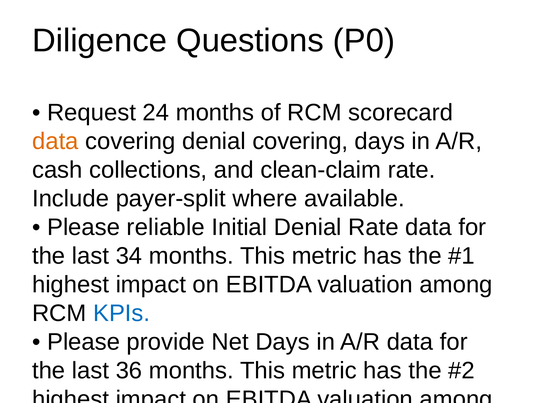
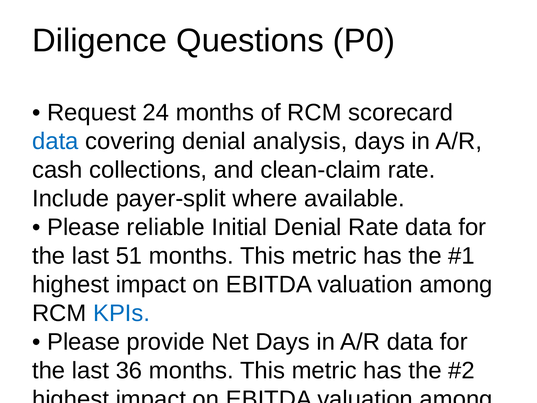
data colour: orange -> blue (55, 141)
denial covering: covering -> analysis (300, 141)
34: 34 -> 51 (129, 256)
